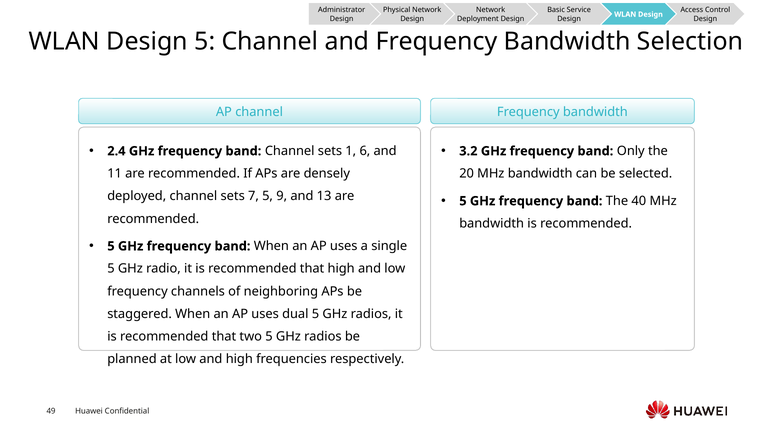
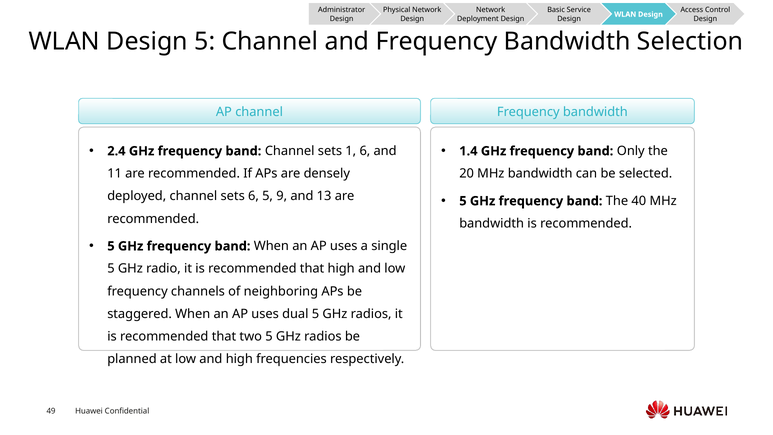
3.2: 3.2 -> 1.4 (468, 151)
sets 7: 7 -> 6 (253, 196)
